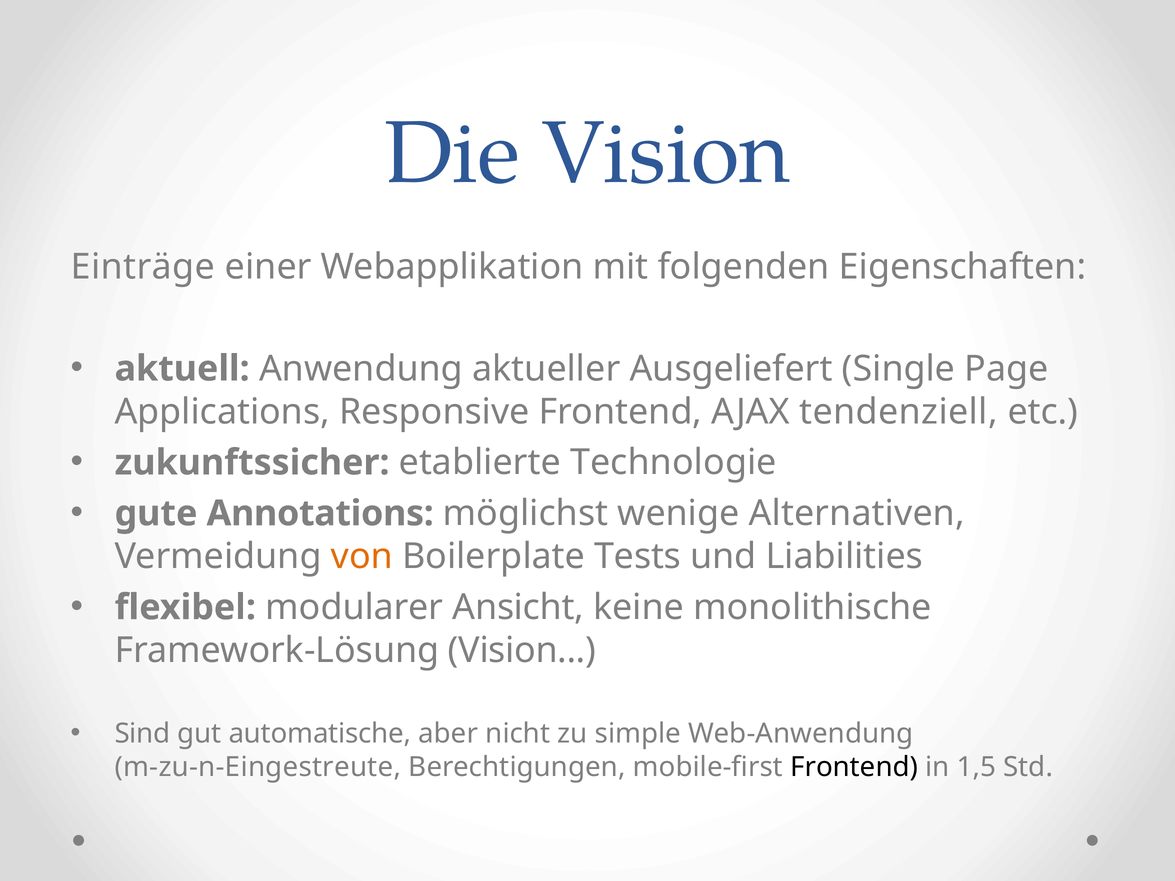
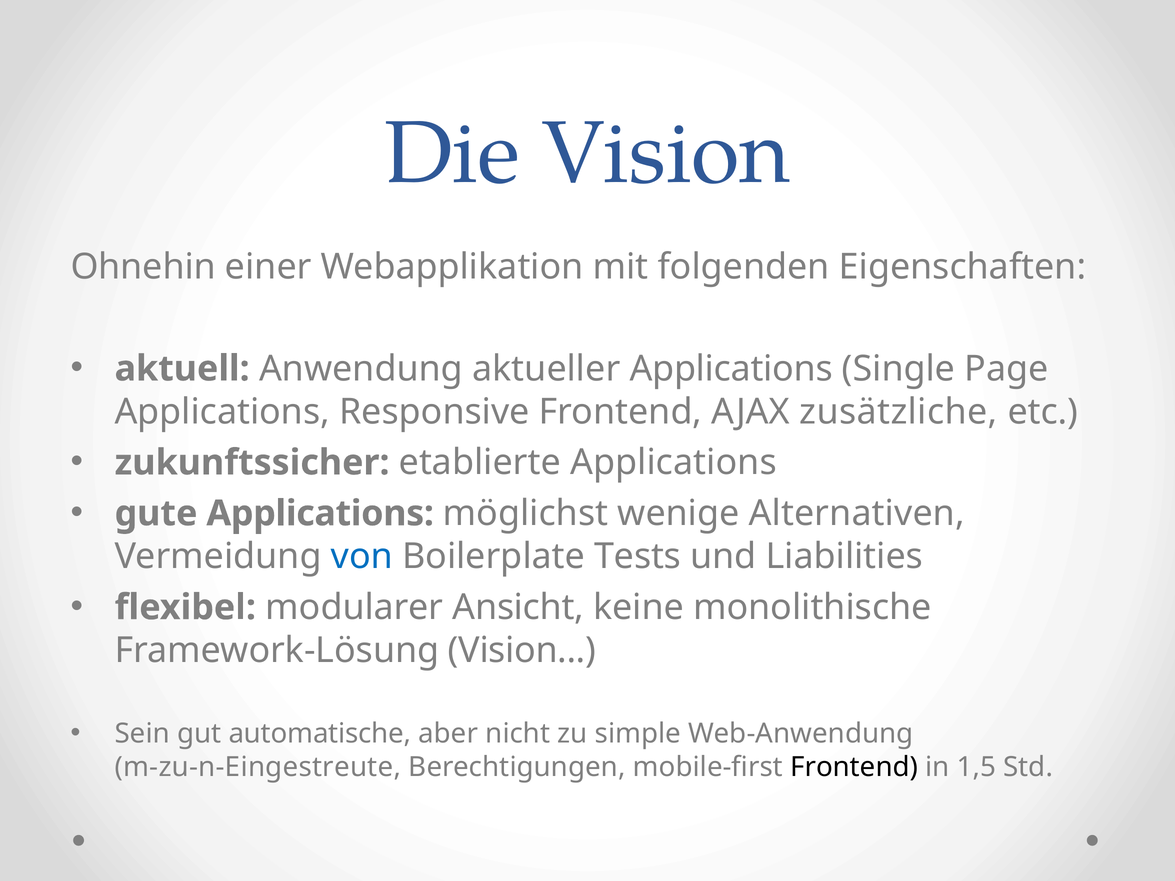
Einträge: Einträge -> Ohnehin (143, 267)
aktueller Ausgeliefert: Ausgeliefert -> Applications (731, 369)
tendenziell: tendenziell -> zusätzliche (898, 412)
etablierte Technologie: Technologie -> Applications (673, 463)
gute Annotations: Annotations -> Applications (320, 514)
von colour: orange -> blue (362, 557)
Sind: Sind -> Sein (142, 734)
